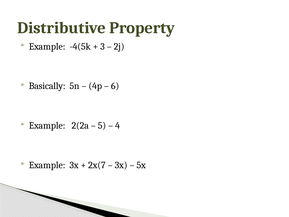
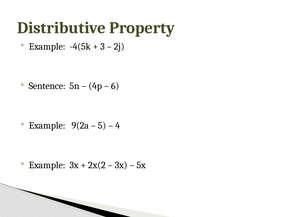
Basically: Basically -> Sentence (47, 86)
2(2a: 2(2a -> 9(2a (80, 125)
2x(7: 2x(7 -> 2x(2 (97, 165)
